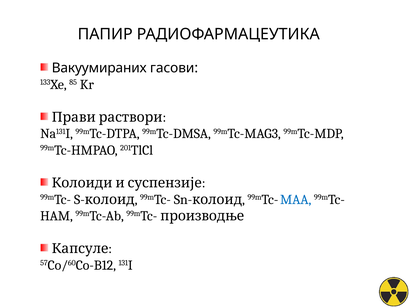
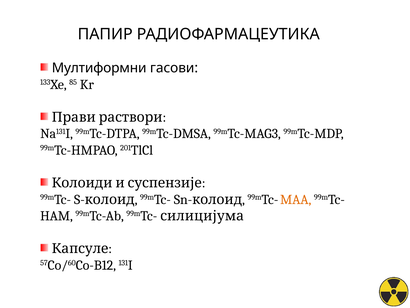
Вакуумираних: Вакуумираних -> Мултиформни (99, 68)
MAA colour: blue -> orange (296, 199)
производње: производње -> силицијума (202, 216)
